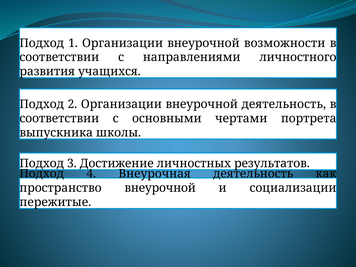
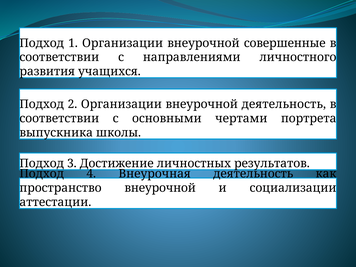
возможности: возможности -> совершенные (285, 43)
пережитые: пережитые -> аттестации (55, 202)
